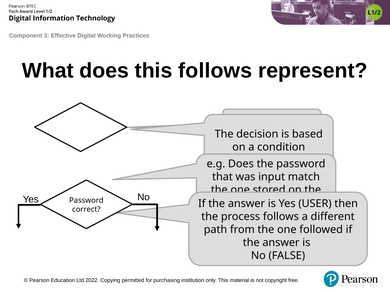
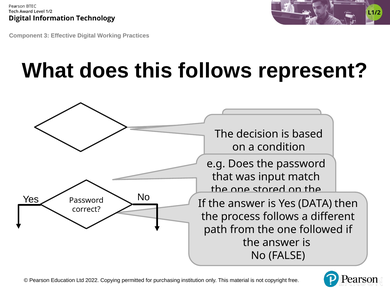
USER: USER -> DATA (315, 204)
